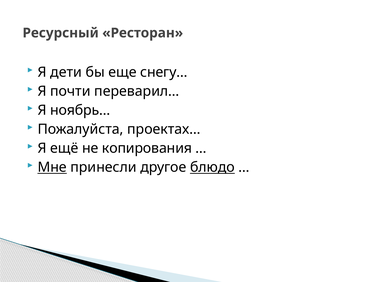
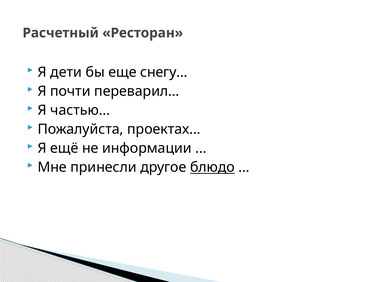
Ресурсный: Ресурсный -> Расчетный (61, 33)
ноябрь…: ноябрь… -> частью… (80, 110)
копирования: копирования -> информации (147, 148)
Мне underline: present -> none (52, 167)
